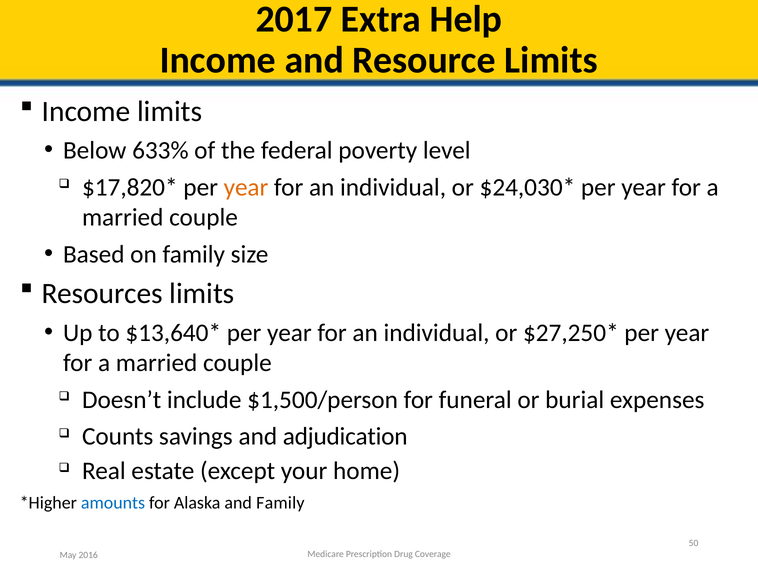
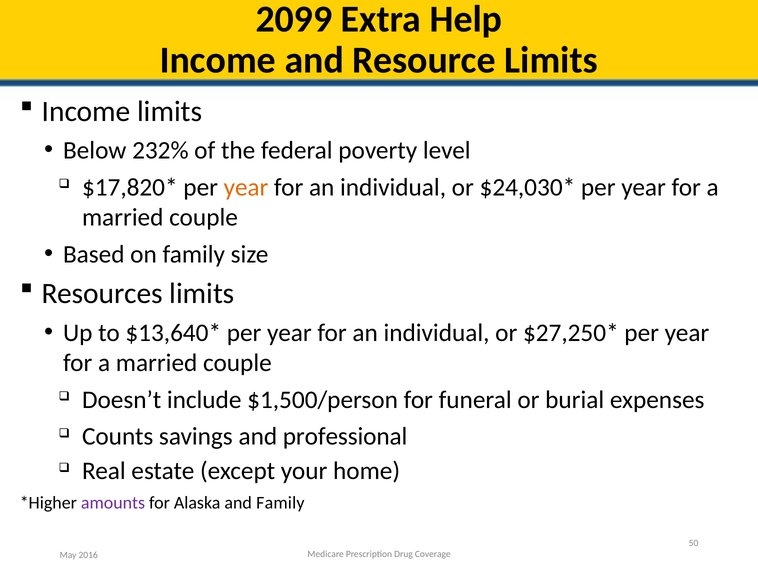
2017: 2017 -> 2099 (294, 19)
633%: 633% -> 232% (160, 150)
adjudication: adjudication -> professional (345, 436)
amounts colour: blue -> purple (113, 502)
